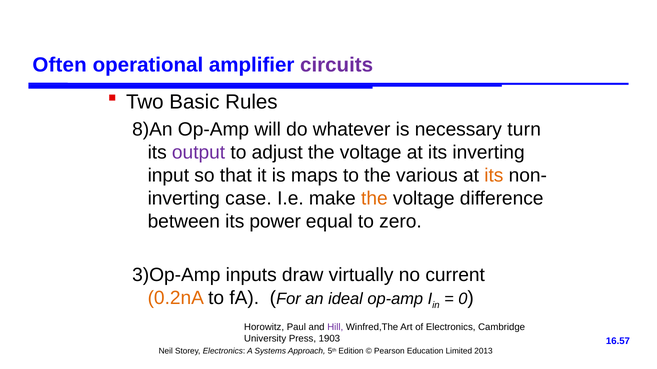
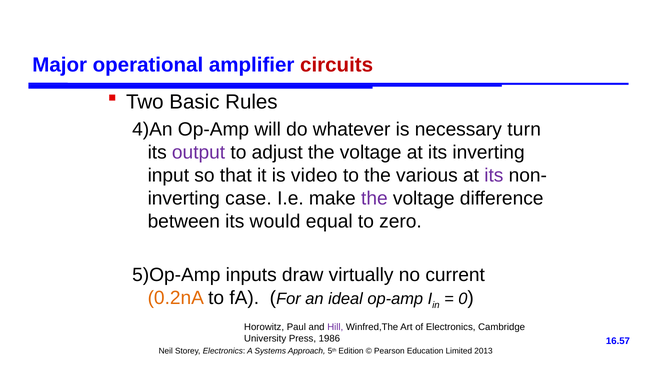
Often: Often -> Major (60, 65)
circuits colour: purple -> red (337, 65)
8)An: 8)An -> 4)An (152, 130)
maps: maps -> video (314, 176)
its colour: orange -> purple (494, 176)
the colour: orange -> purple (374, 199)
power: power -> would (275, 222)
3)Op-Amp: 3)Op-Amp -> 5)Op-Amp (176, 275)
1903: 1903 -> 1986 (329, 339)
